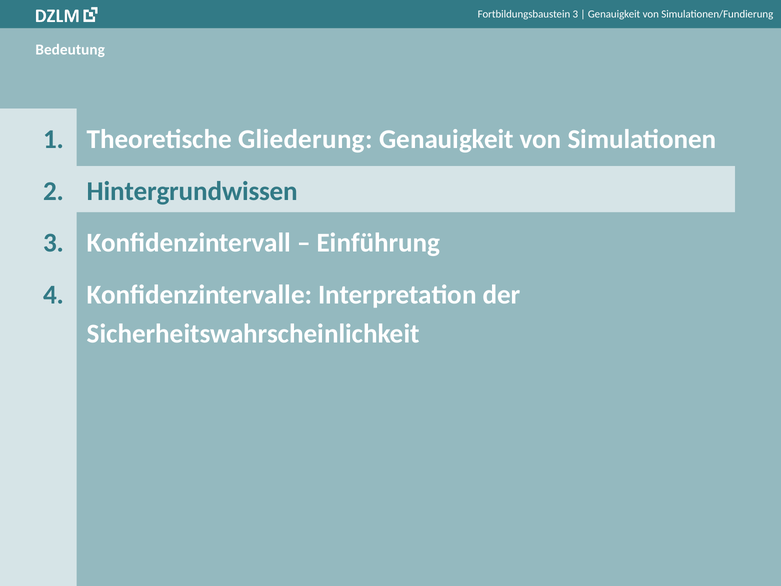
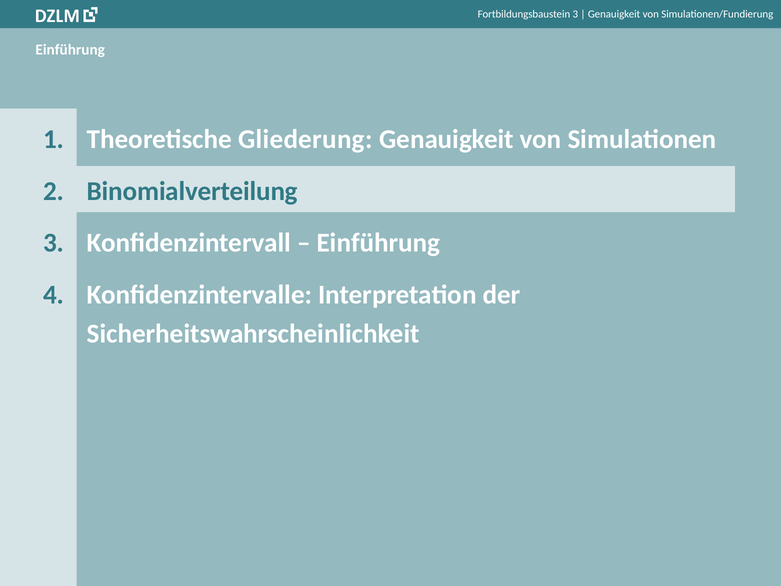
Bedeutung: Bedeutung -> Einführung (70, 50)
Hintergrundwissen: Hintergrundwissen -> Binomialverteilung (192, 191)
